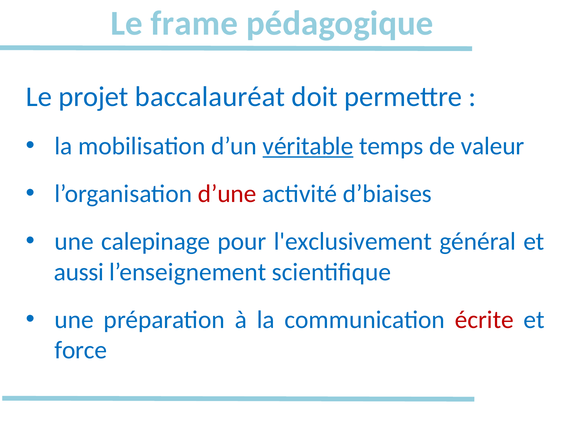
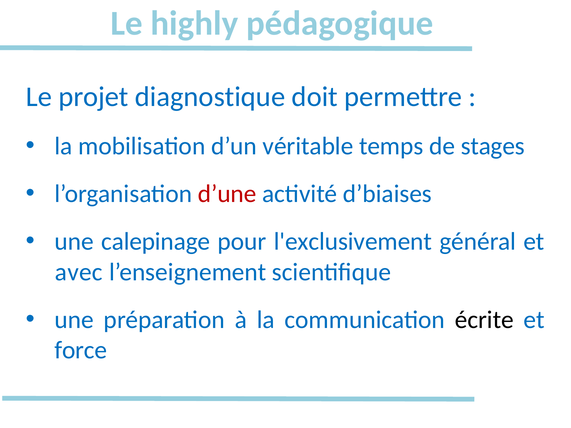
frame: frame -> highly (194, 23)
baccalauréat: baccalauréat -> diagnostique (210, 97)
véritable underline: present -> none (308, 146)
valeur: valeur -> stages (493, 146)
aussi: aussi -> avec (79, 272)
écrite colour: red -> black (484, 320)
